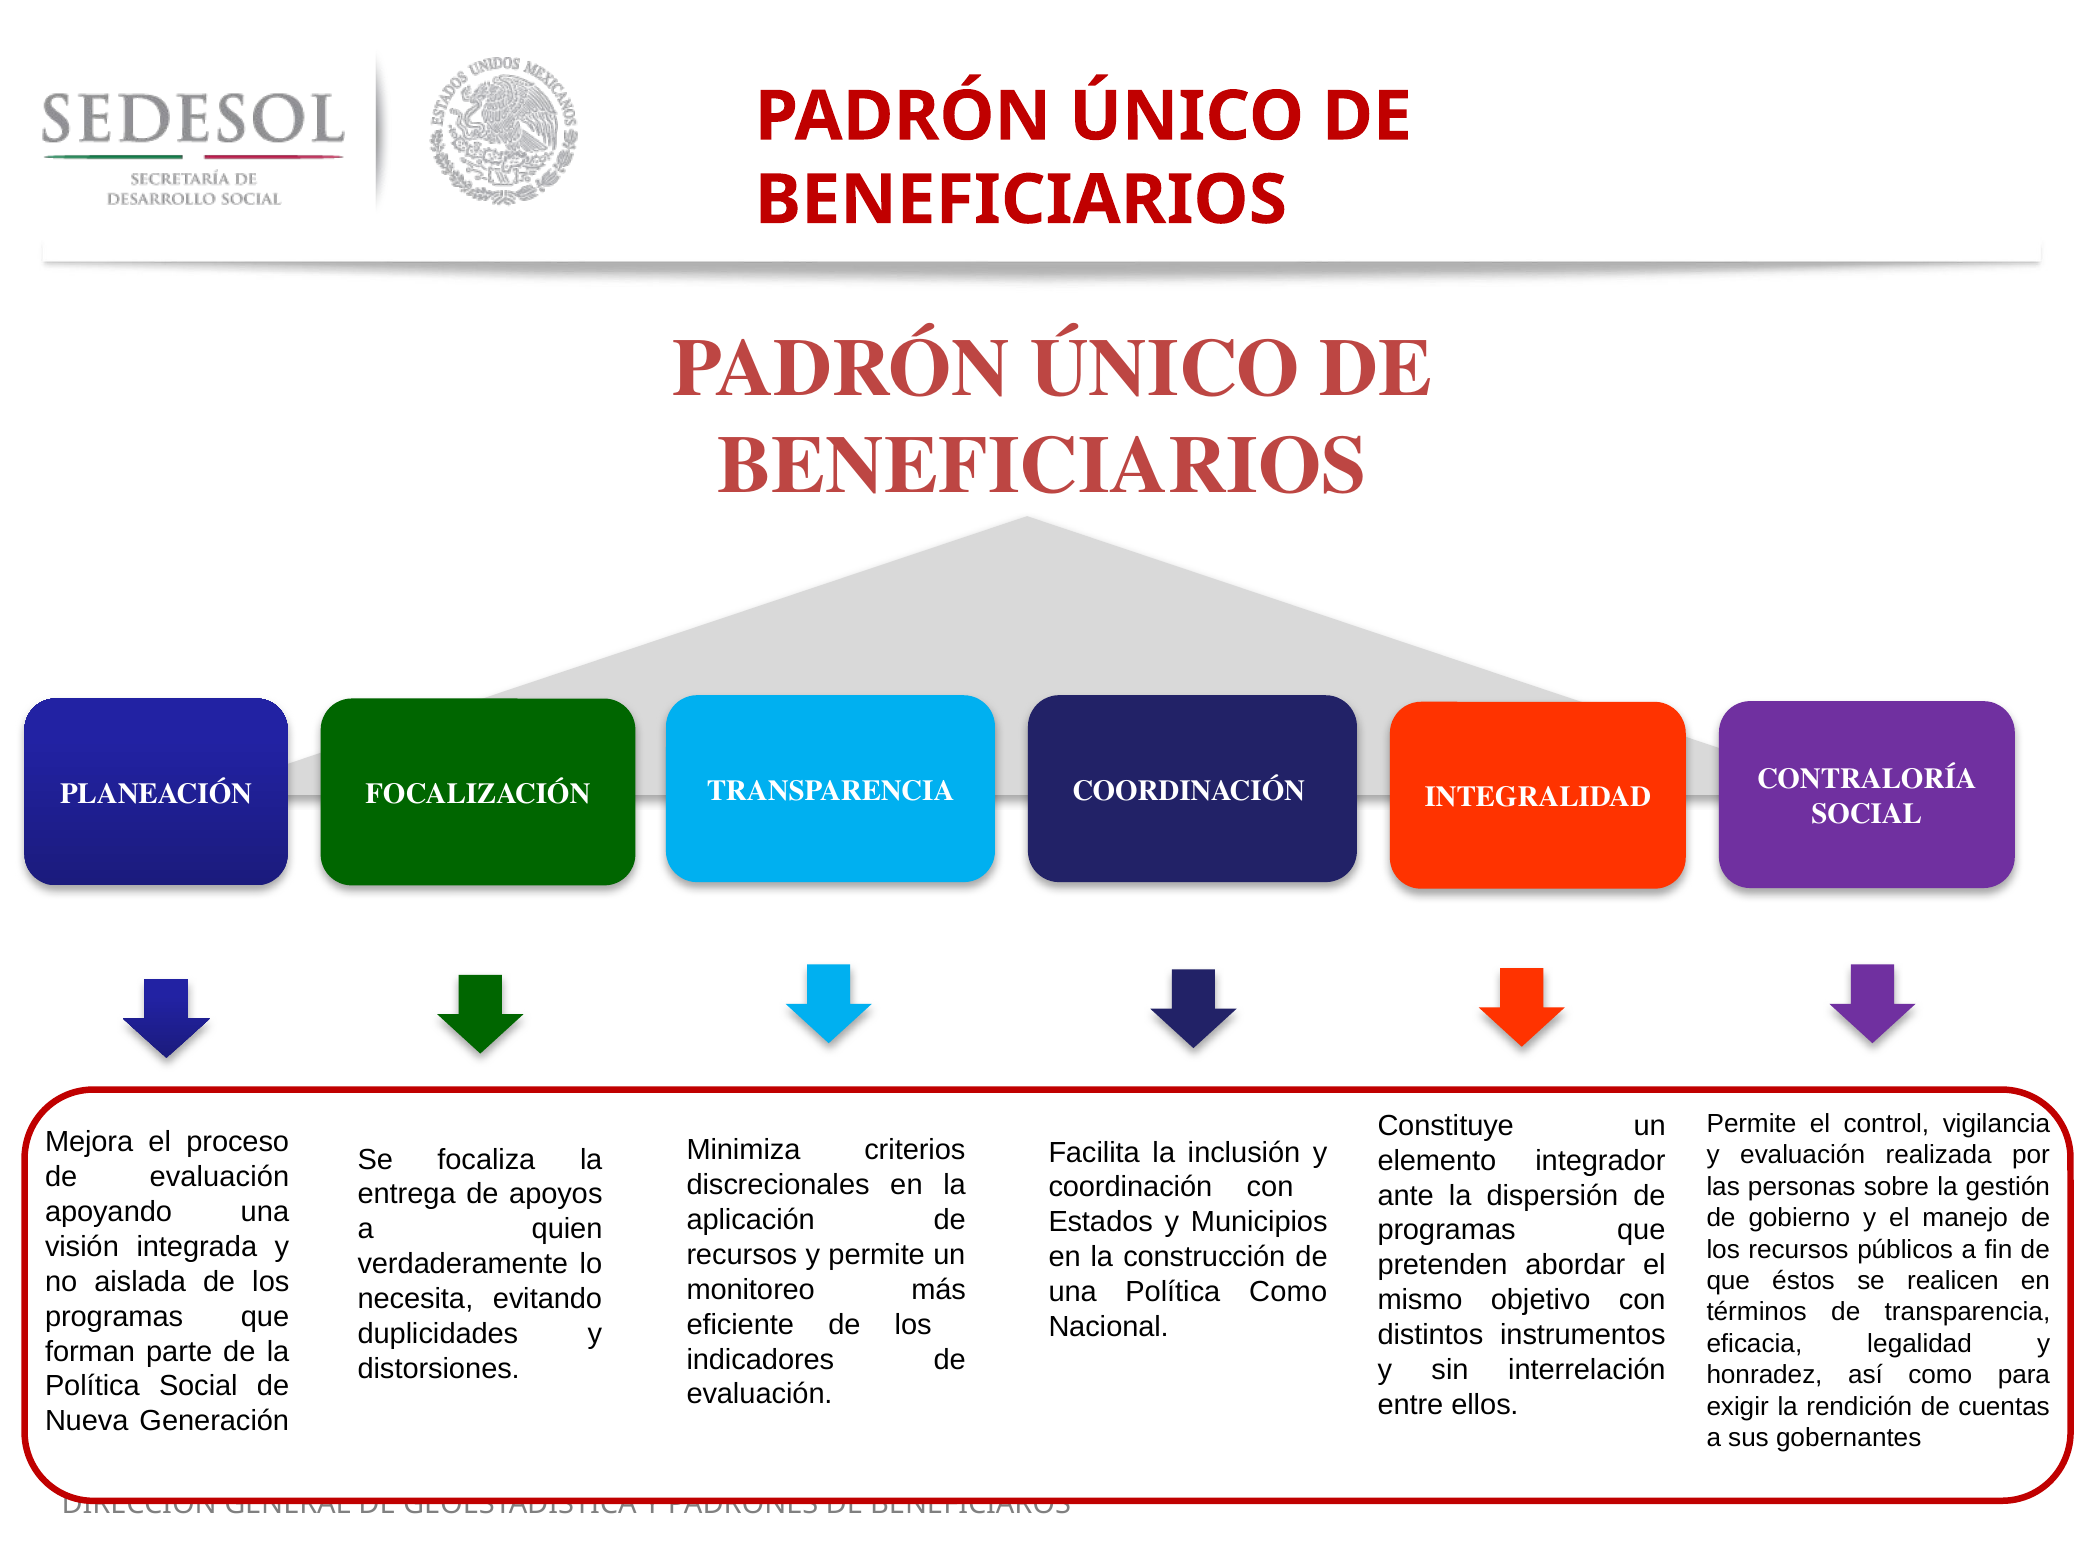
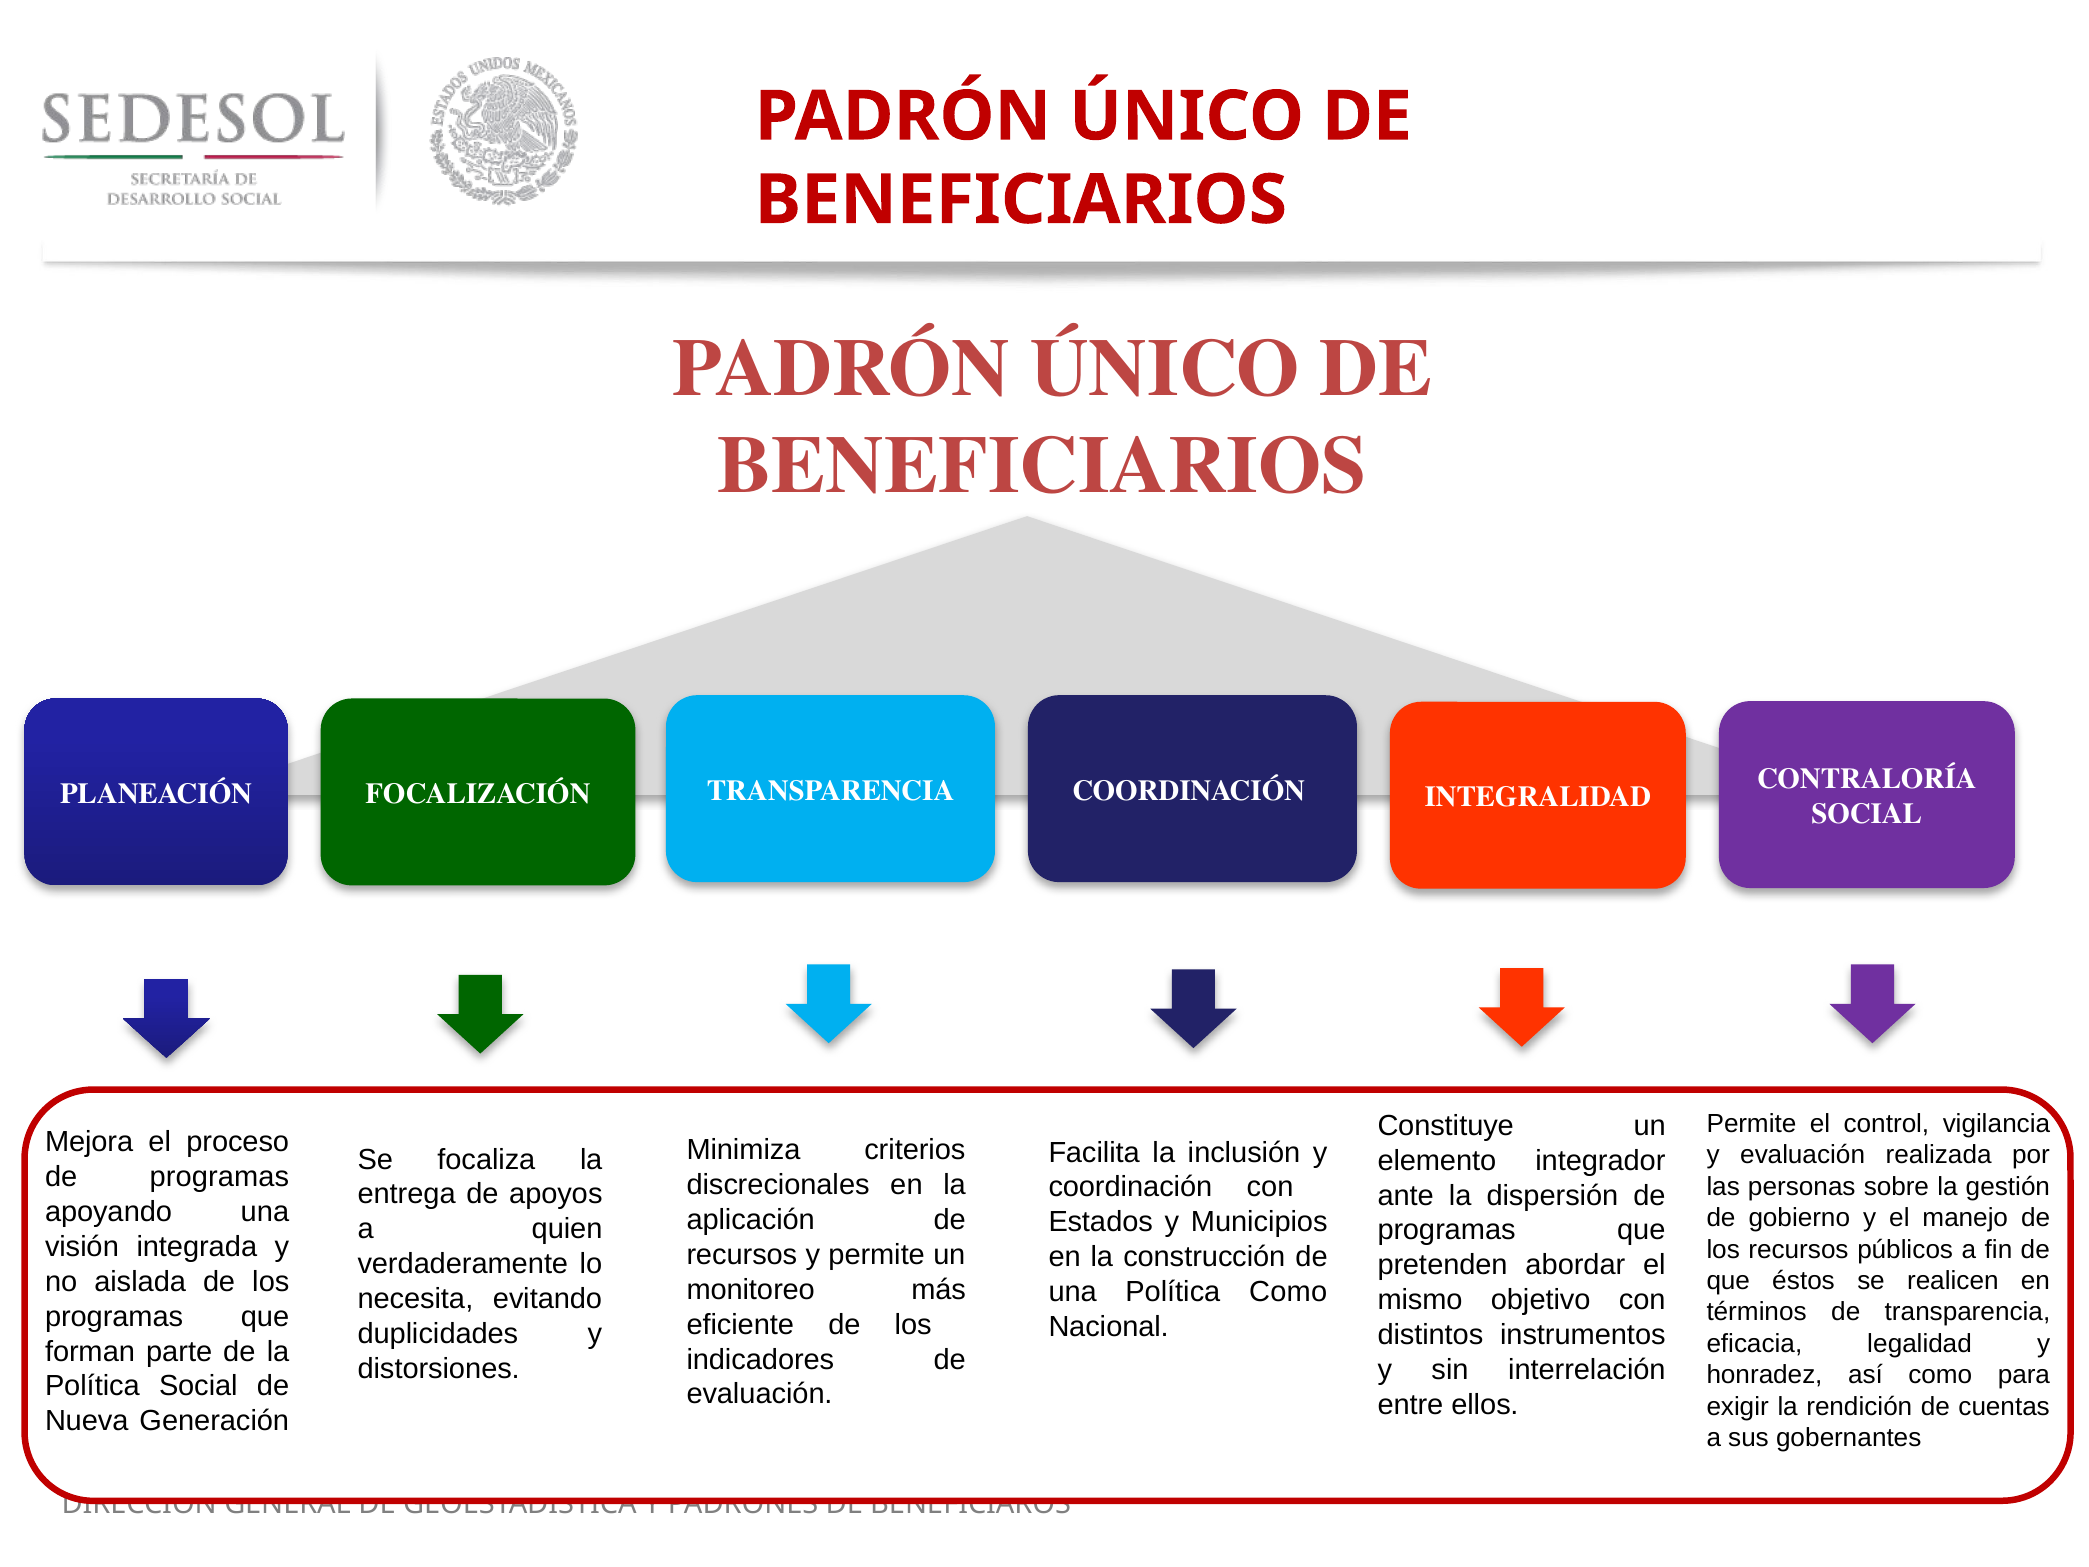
evaluación: evaluación -> programas (219, 1177)
